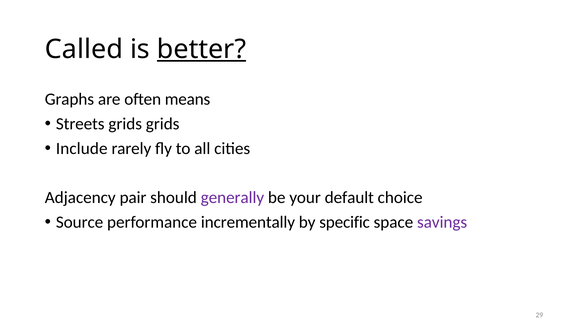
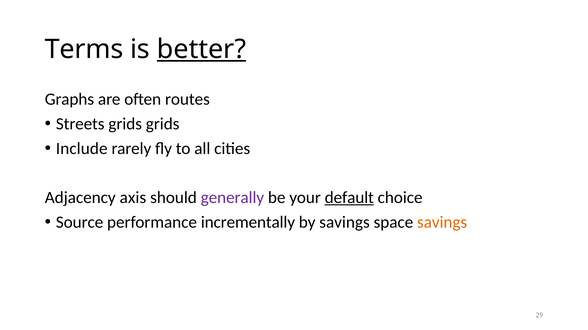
Called: Called -> Terms (84, 49)
means: means -> routes (187, 99)
pair: pair -> axis (133, 198)
default underline: none -> present (349, 198)
by specific: specific -> savings (345, 223)
savings colour: purple -> orange (442, 223)
